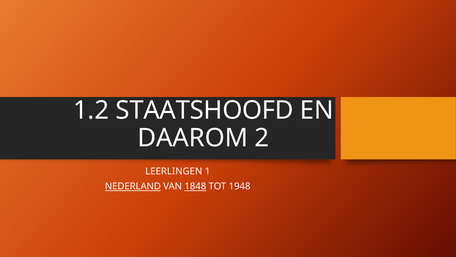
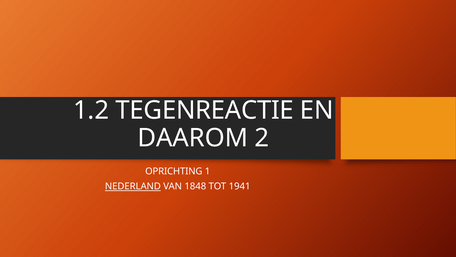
STAATSHOOFD: STAATSHOOFD -> TEGENREACTIE (205, 110)
LEERLINGEN: LEERLINGEN -> OPRICHTING (174, 171)
1848 underline: present -> none (195, 186)
1948: 1948 -> 1941 (240, 186)
